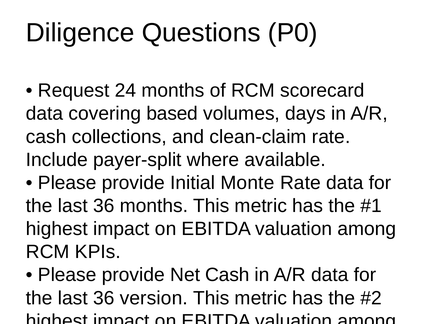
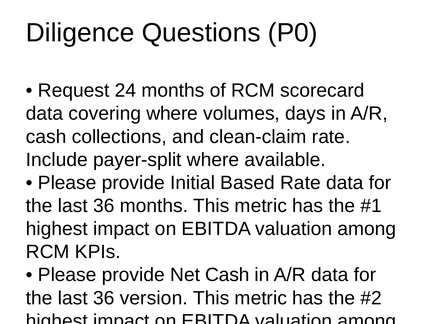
covering based: based -> where (172, 114)
Monte: Monte -> Based (248, 183)
